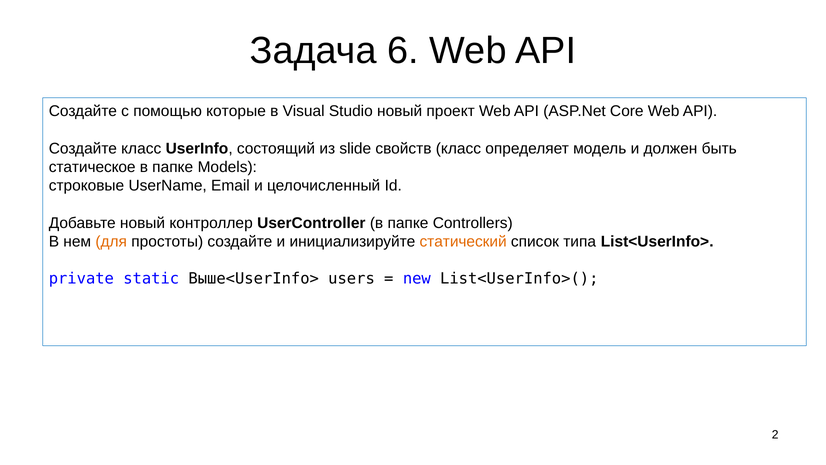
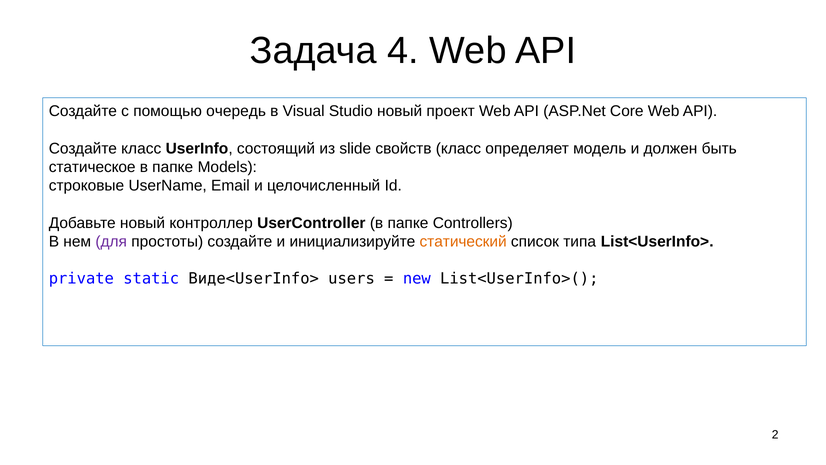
6: 6 -> 4 (403, 51)
которые: которые -> очередь (236, 111)
для colour: orange -> purple (111, 241)
Выше<UserInfo>: Выше<UserInfo> -> Виде<UserInfo> (254, 279)
